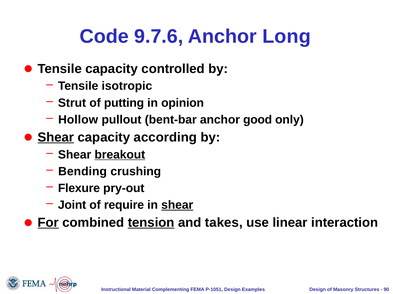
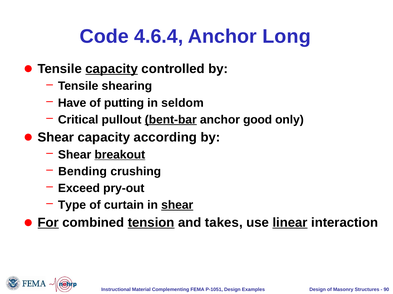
9.7.6: 9.7.6 -> 4.6.4 (159, 37)
capacity underline: none -> present (112, 69)
isotropic: isotropic -> shearing (127, 86)
Strut: Strut -> Have (72, 103)
opinion: opinion -> seldom (182, 103)
Hollow: Hollow -> Critical (78, 120)
bent-bar underline: none -> present (171, 120)
Shear underline: present -> none (56, 138)
Flexure: Flexure -> Exceed (79, 189)
Joint: Joint -> Type (72, 205)
require: require -> curtain (124, 205)
linear underline: none -> present (290, 223)
